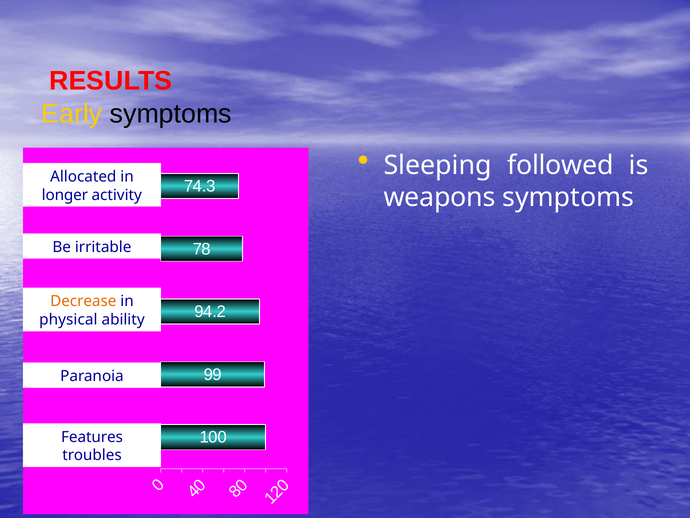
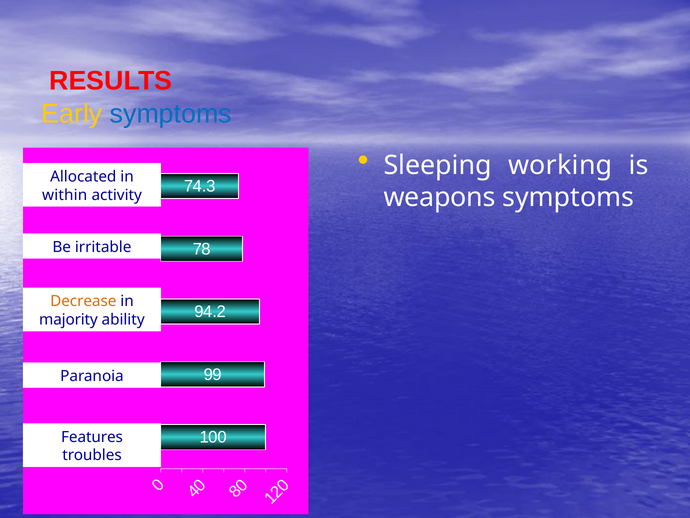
symptoms colour: black -> blue (171, 114)
followed: followed -> working (560, 165)
longer: longer -> within (65, 195)
physical: physical -> majority (68, 320)
